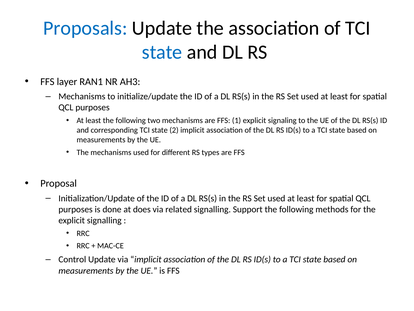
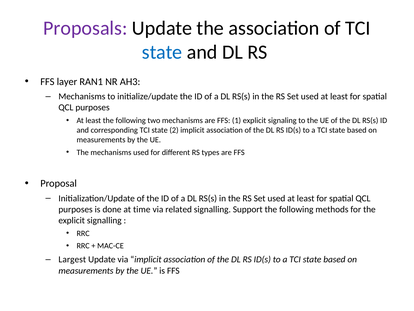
Proposals colour: blue -> purple (85, 28)
does: does -> time (142, 209)
Control: Control -> Largest (72, 259)
